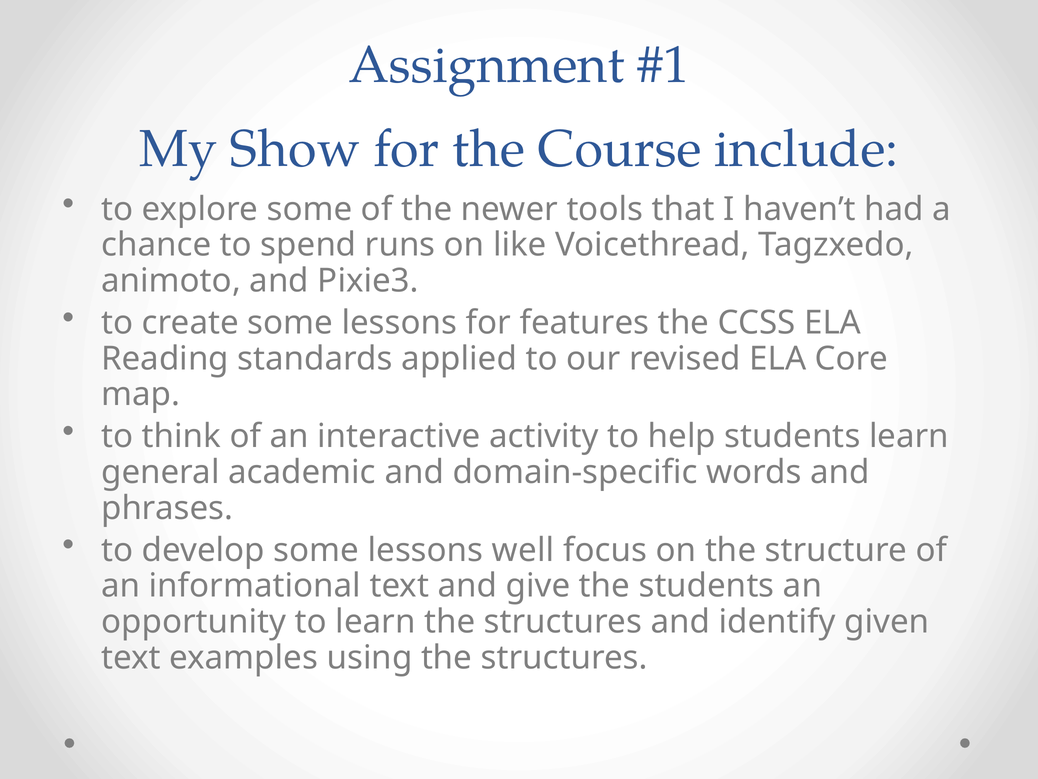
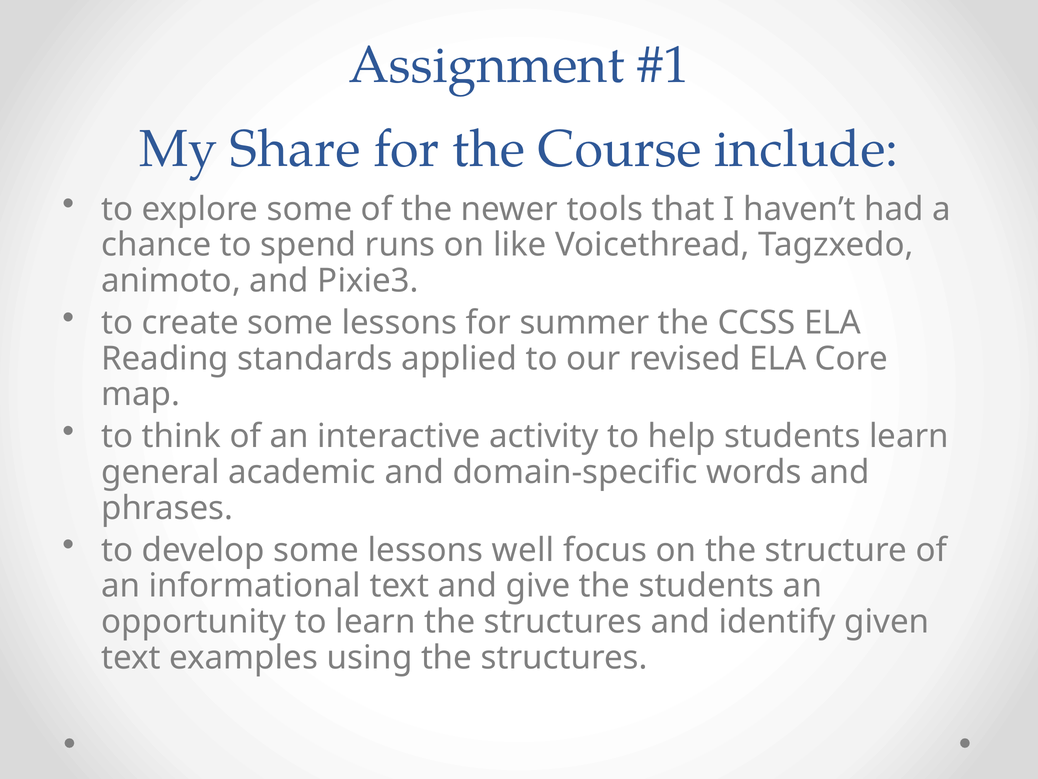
Show: Show -> Share (295, 149)
features: features -> summer (585, 323)
